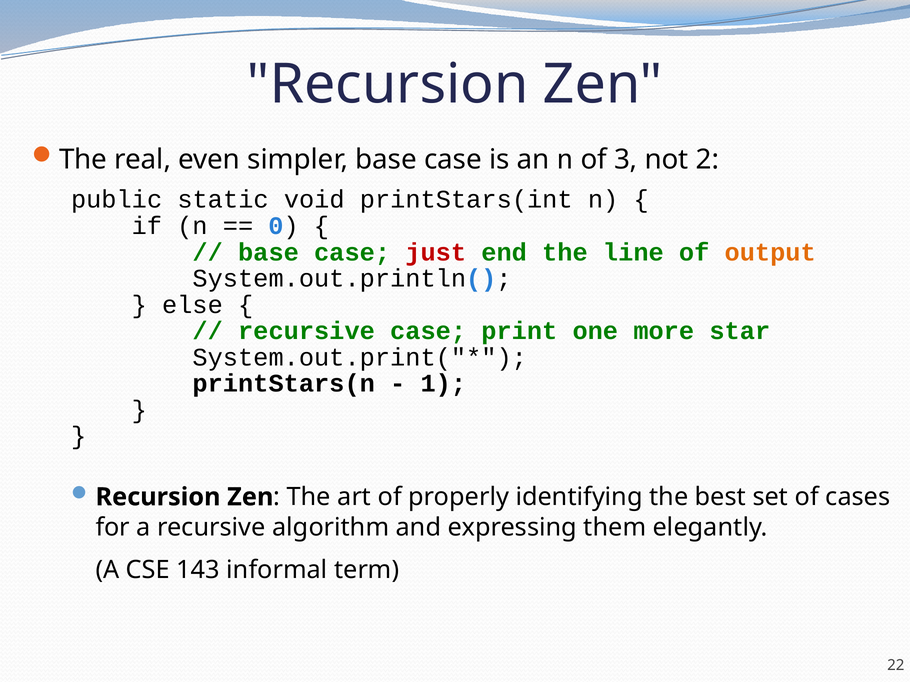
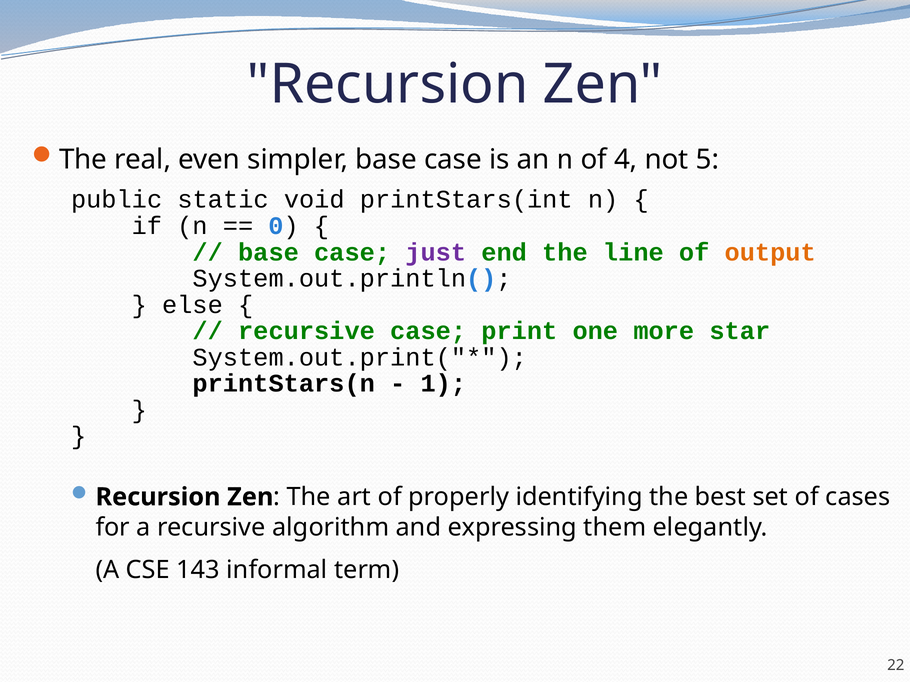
3: 3 -> 4 (626, 160)
2: 2 -> 5 (707, 160)
just colour: red -> purple (436, 252)
